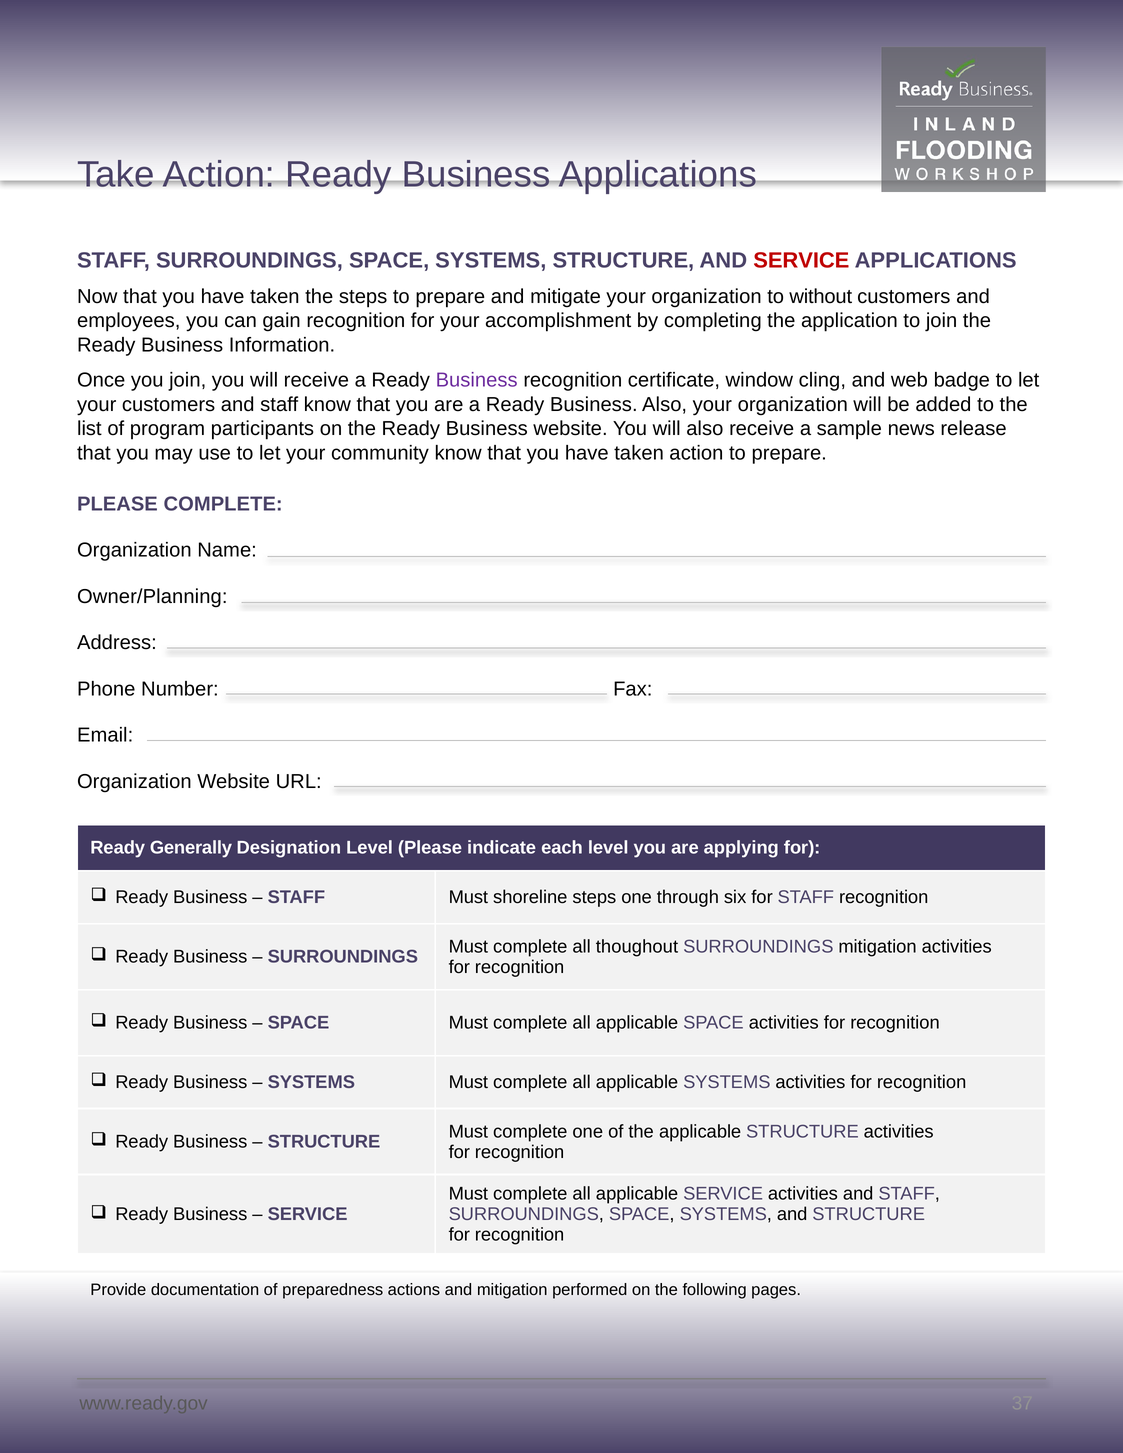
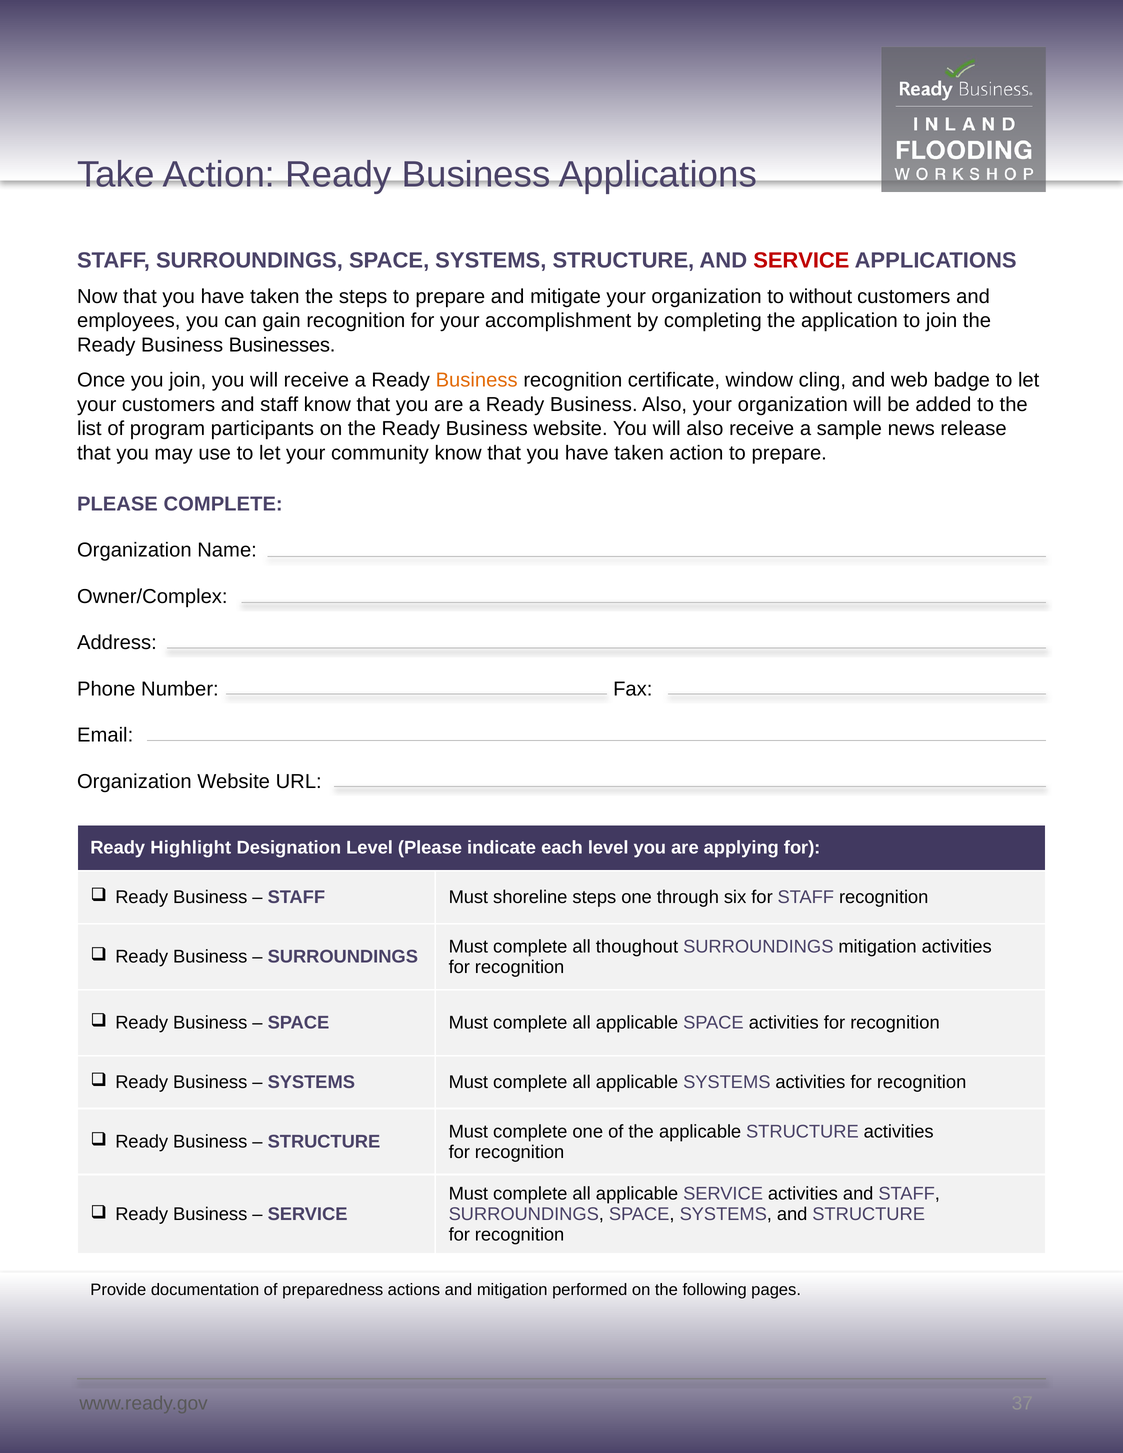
Information: Information -> Businesses (282, 345)
Business colour: purple -> orange (477, 380)
Owner/Planning: Owner/Planning -> Owner/Complex (152, 597)
Generally: Generally -> Highlight (191, 848)
